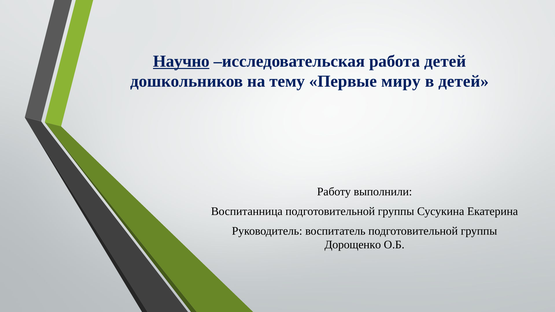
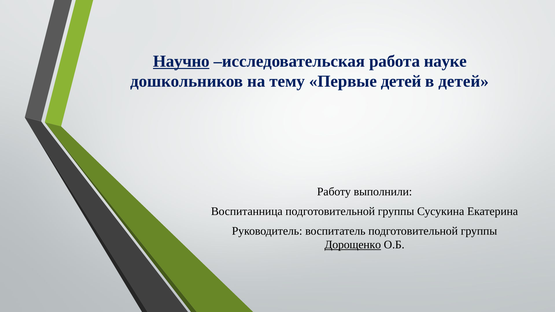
работа детей: детей -> науке (445, 61)
Первые миру: миру -> детей (401, 81)
Дорощенко underline: none -> present (353, 245)
